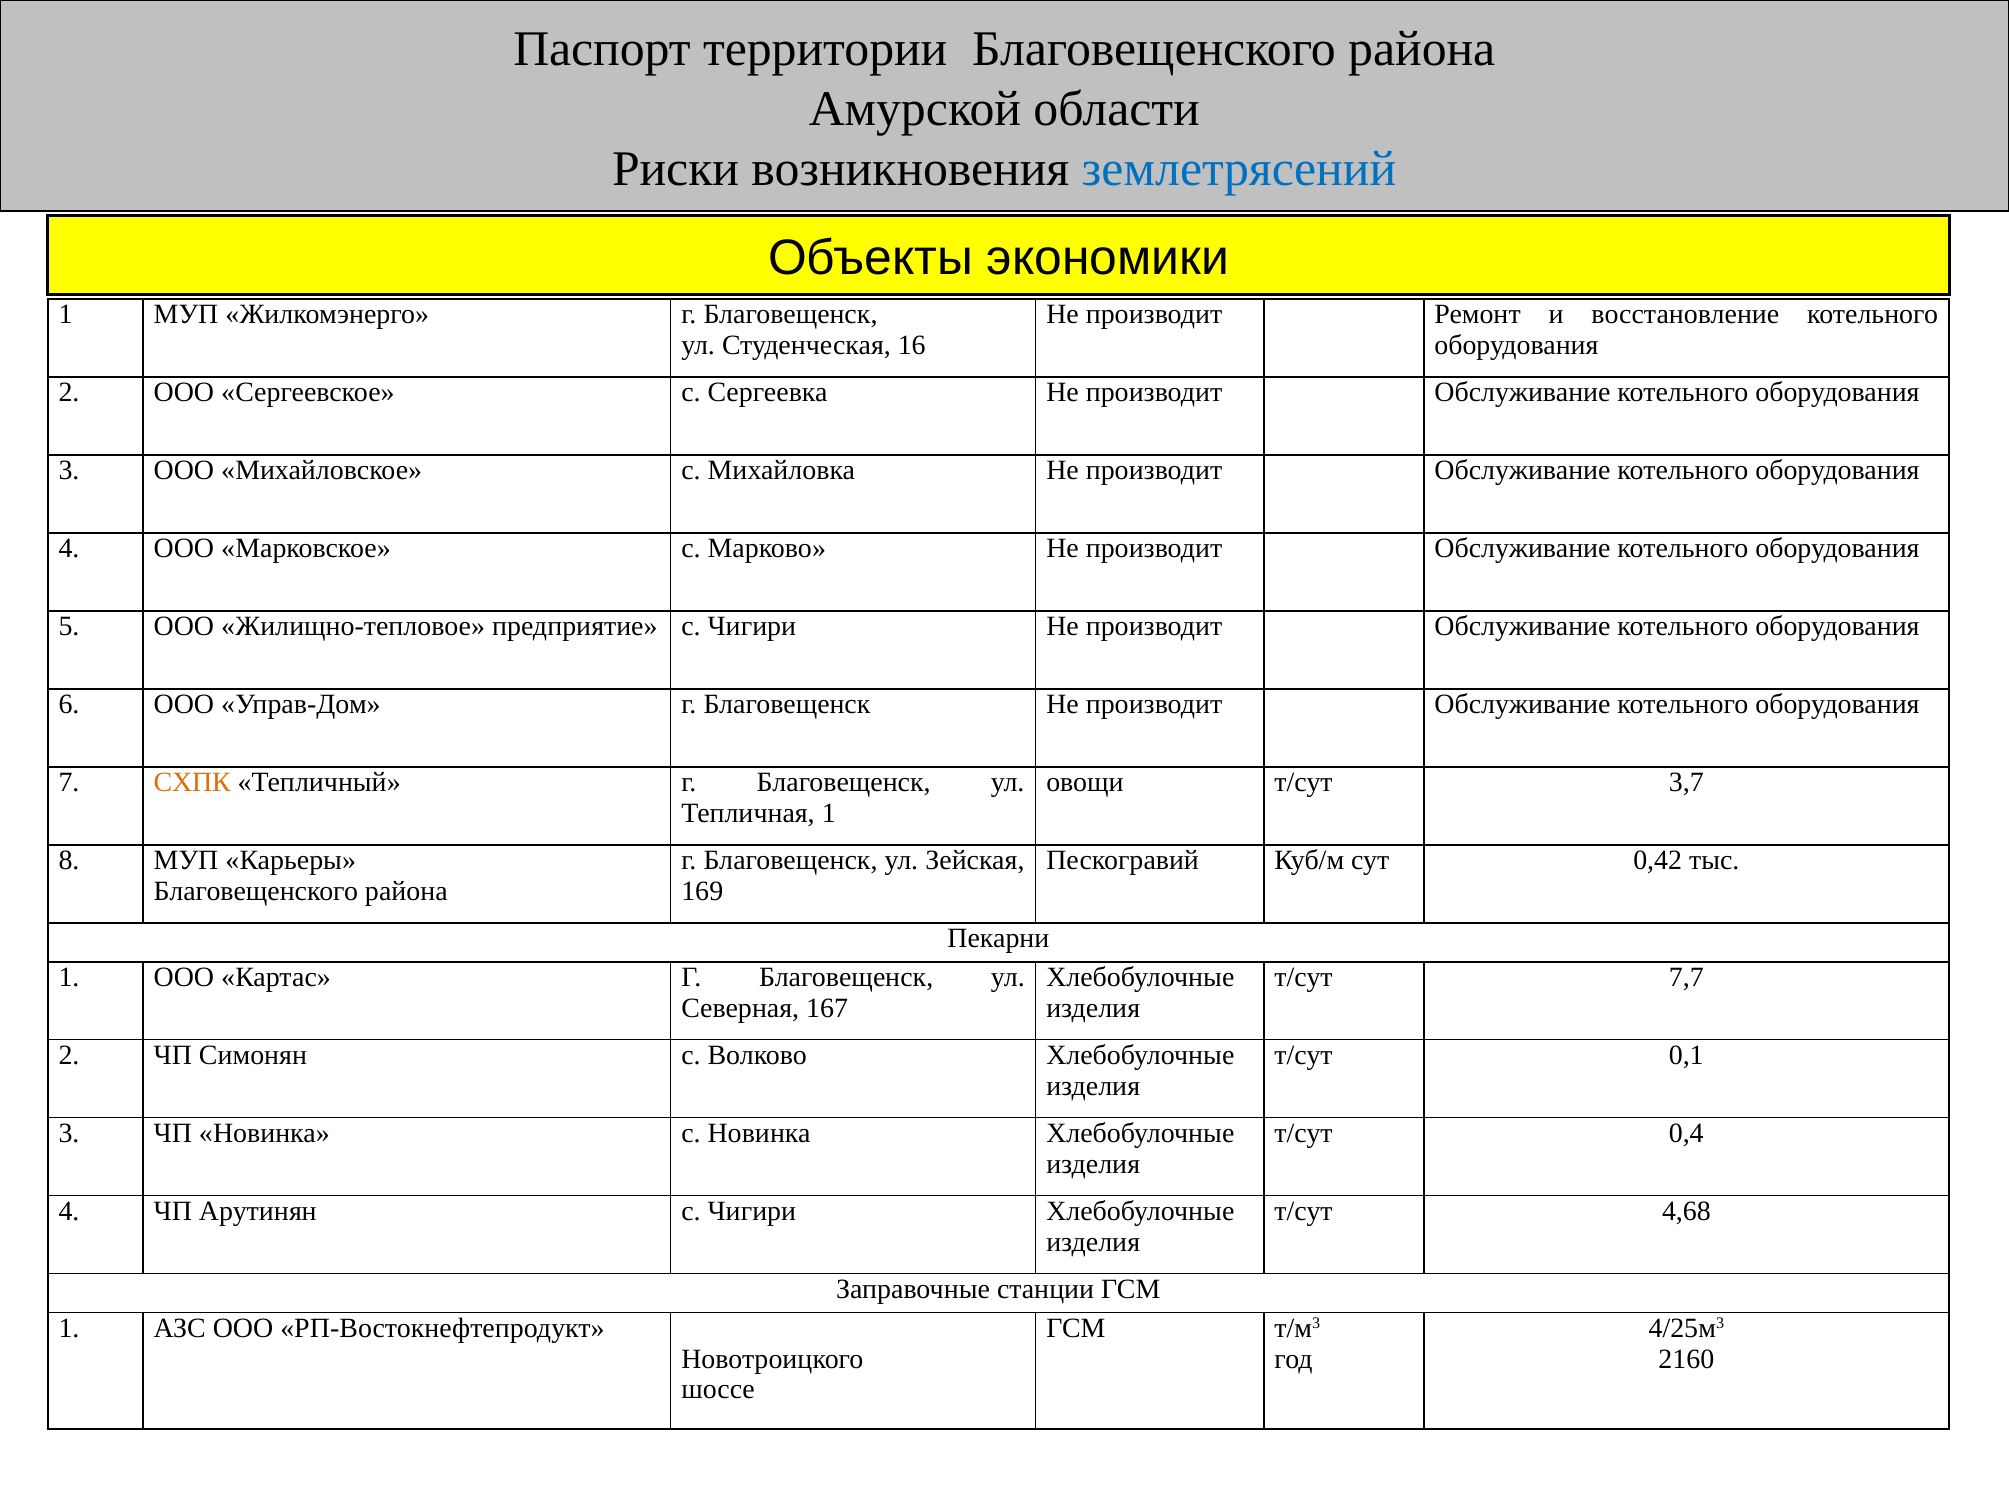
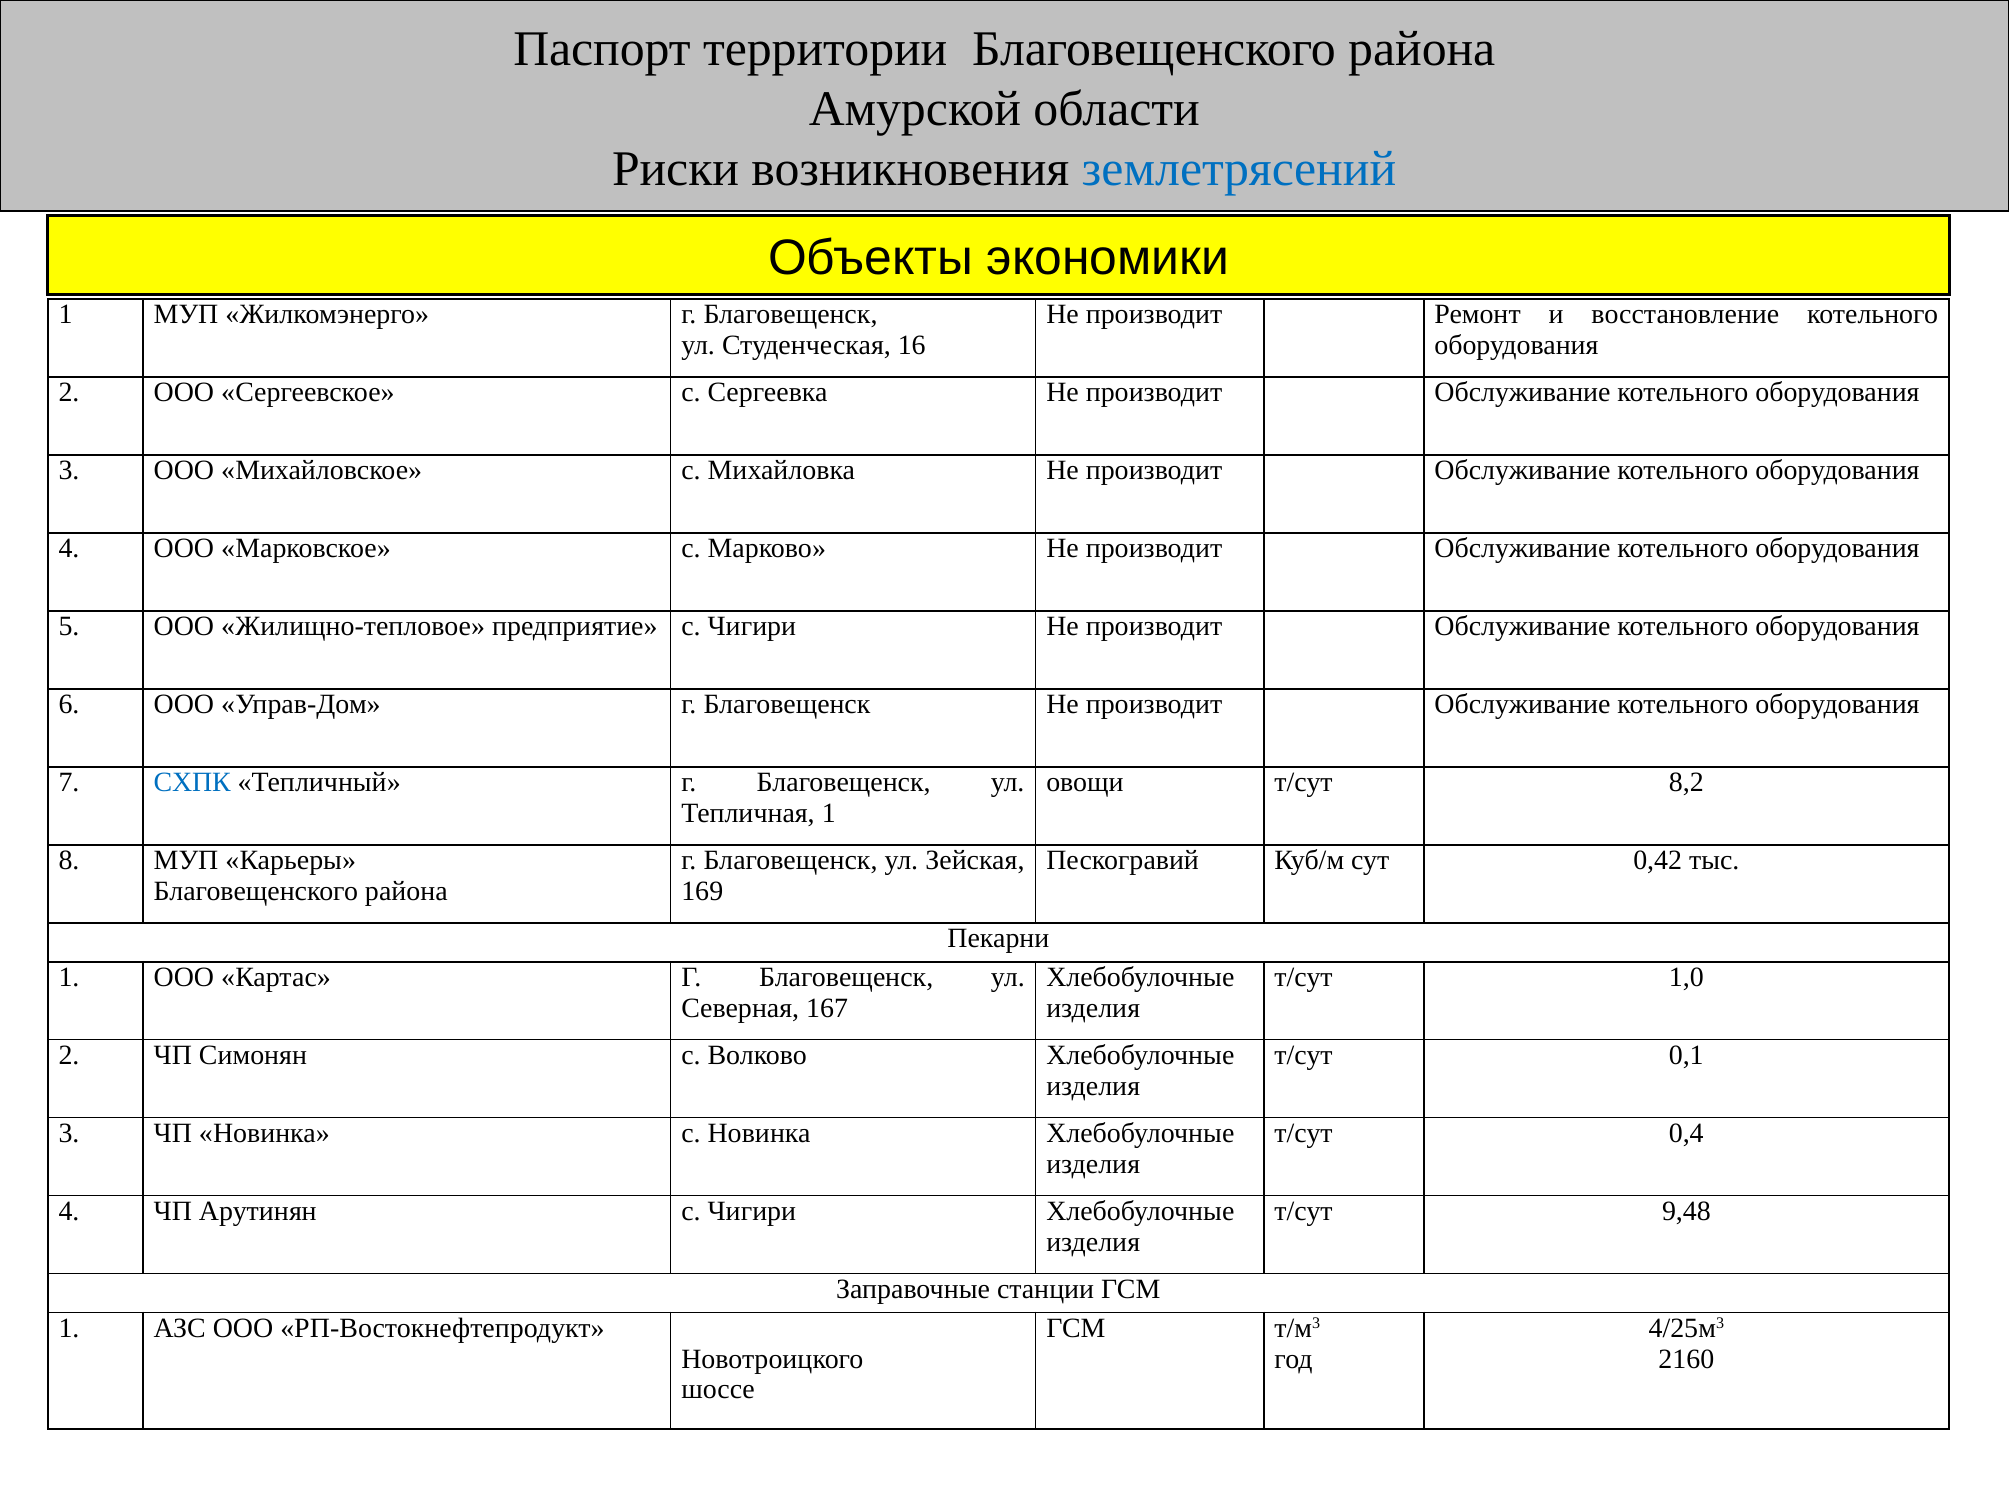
СХПК colour: orange -> blue (192, 782)
3,7: 3,7 -> 8,2 (1686, 782)
7,7: 7,7 -> 1,0 (1686, 977)
4,68: 4,68 -> 9,48 (1686, 1211)
